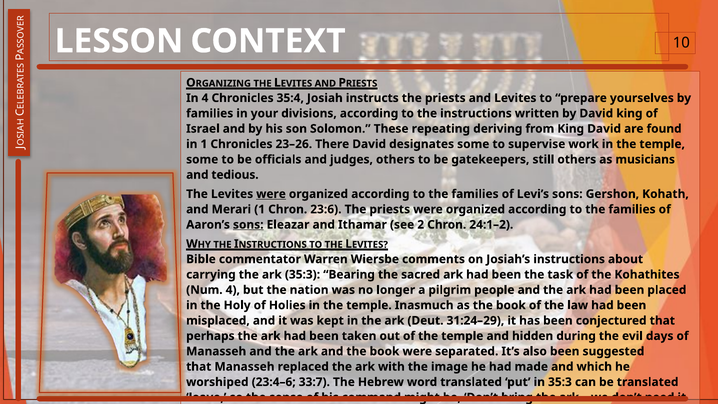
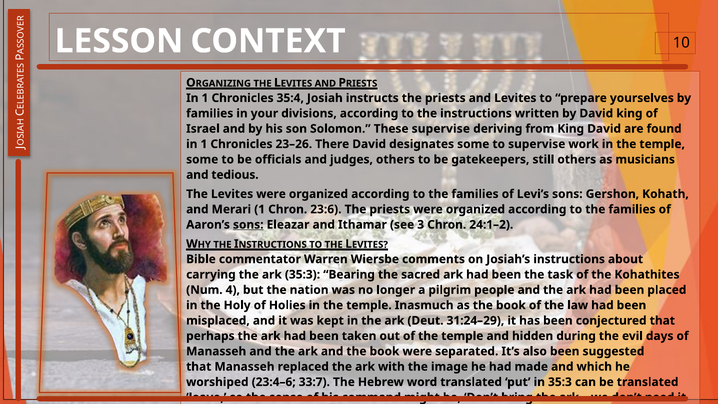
4: 4 -> 1 (205, 98)
These repeating: repeating -> supervise (441, 129)
were underline: present -> none (271, 194)
2: 2 -> 3 (421, 225)
